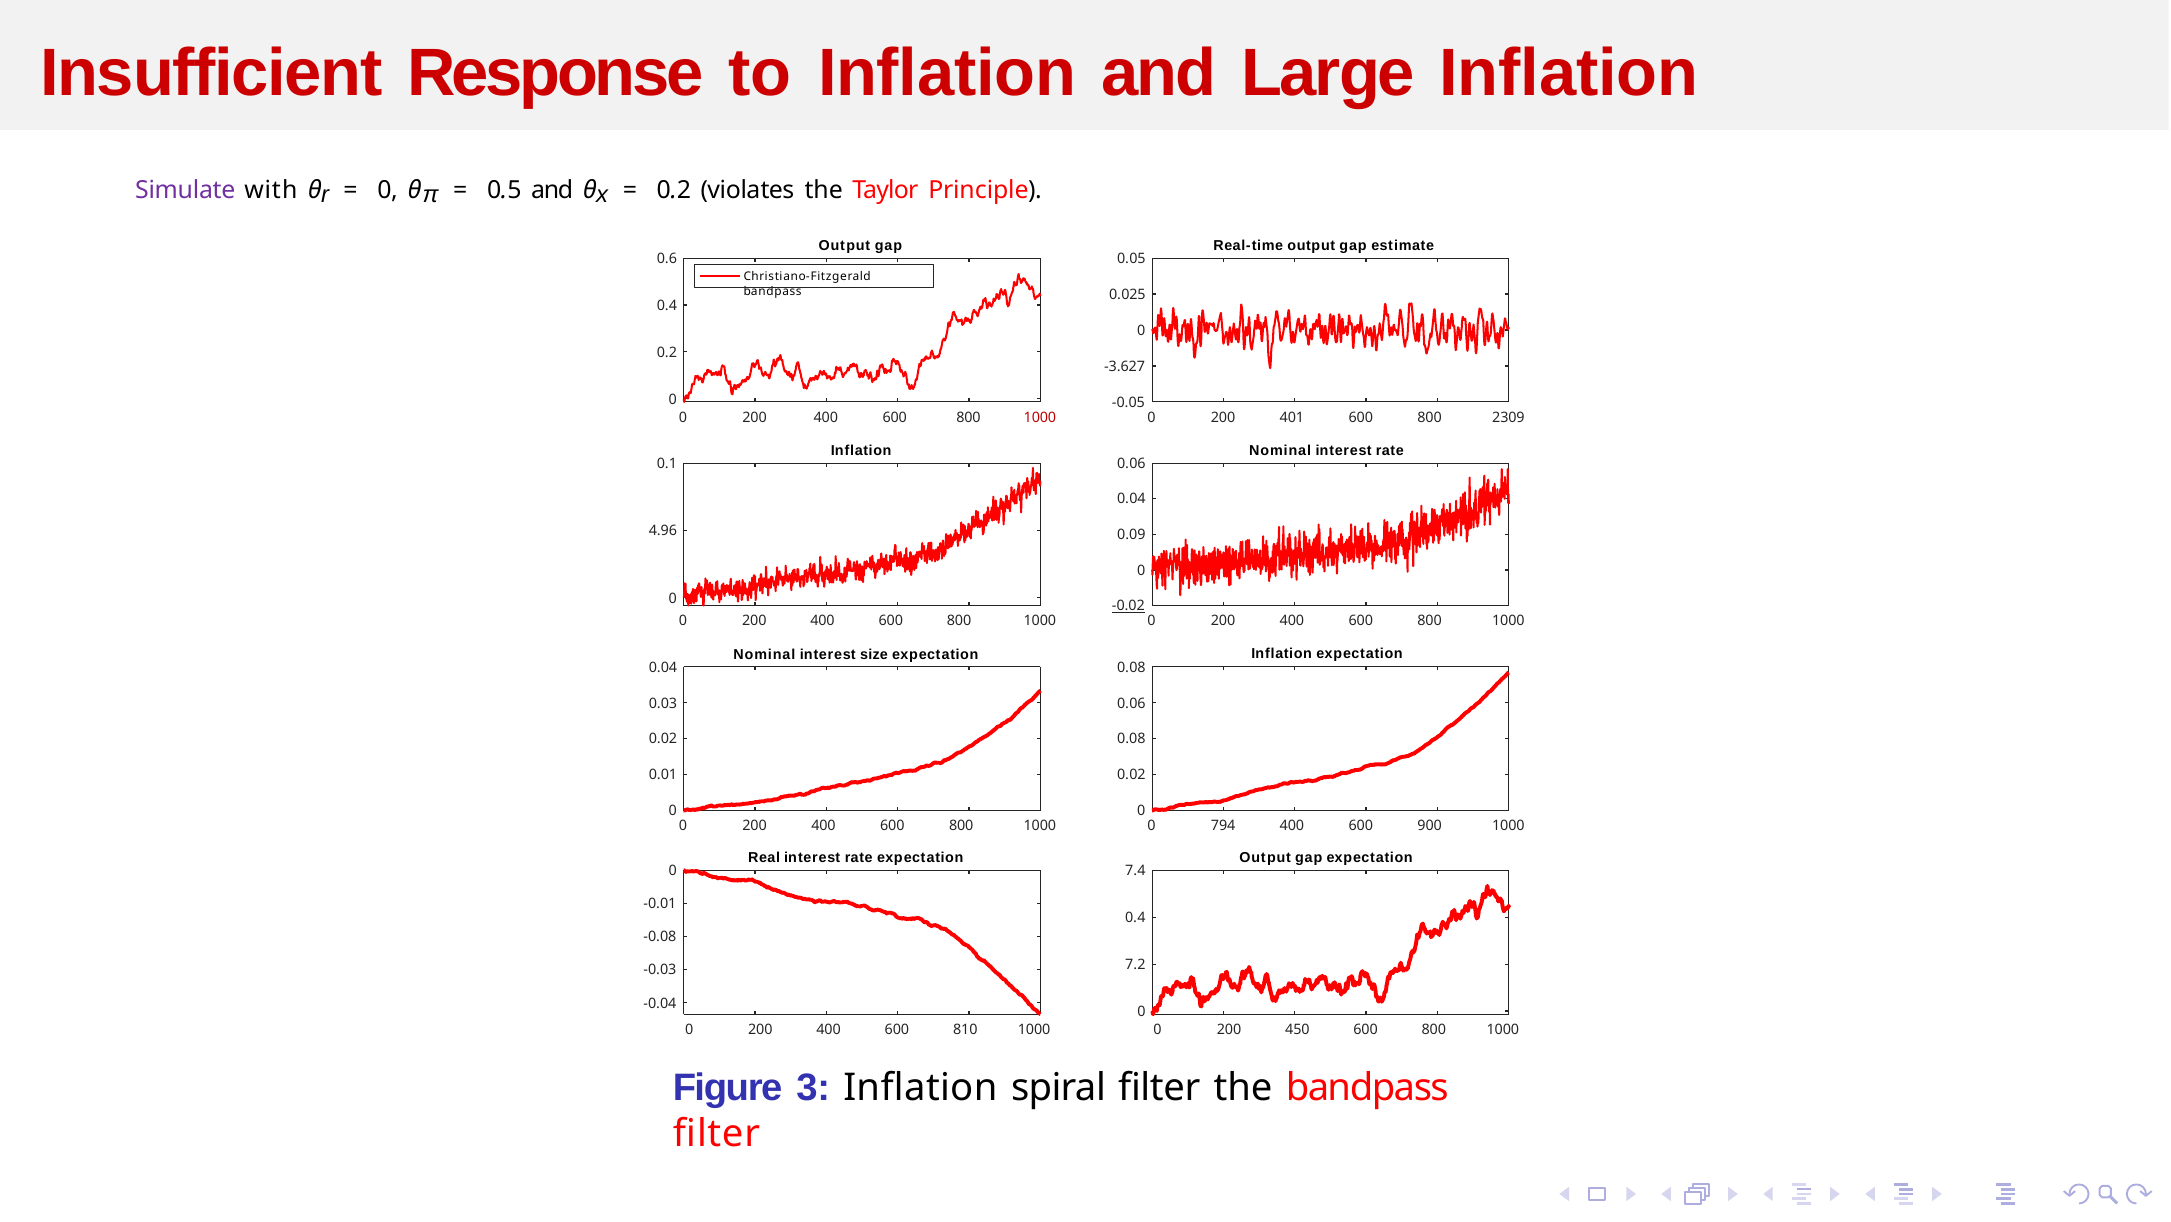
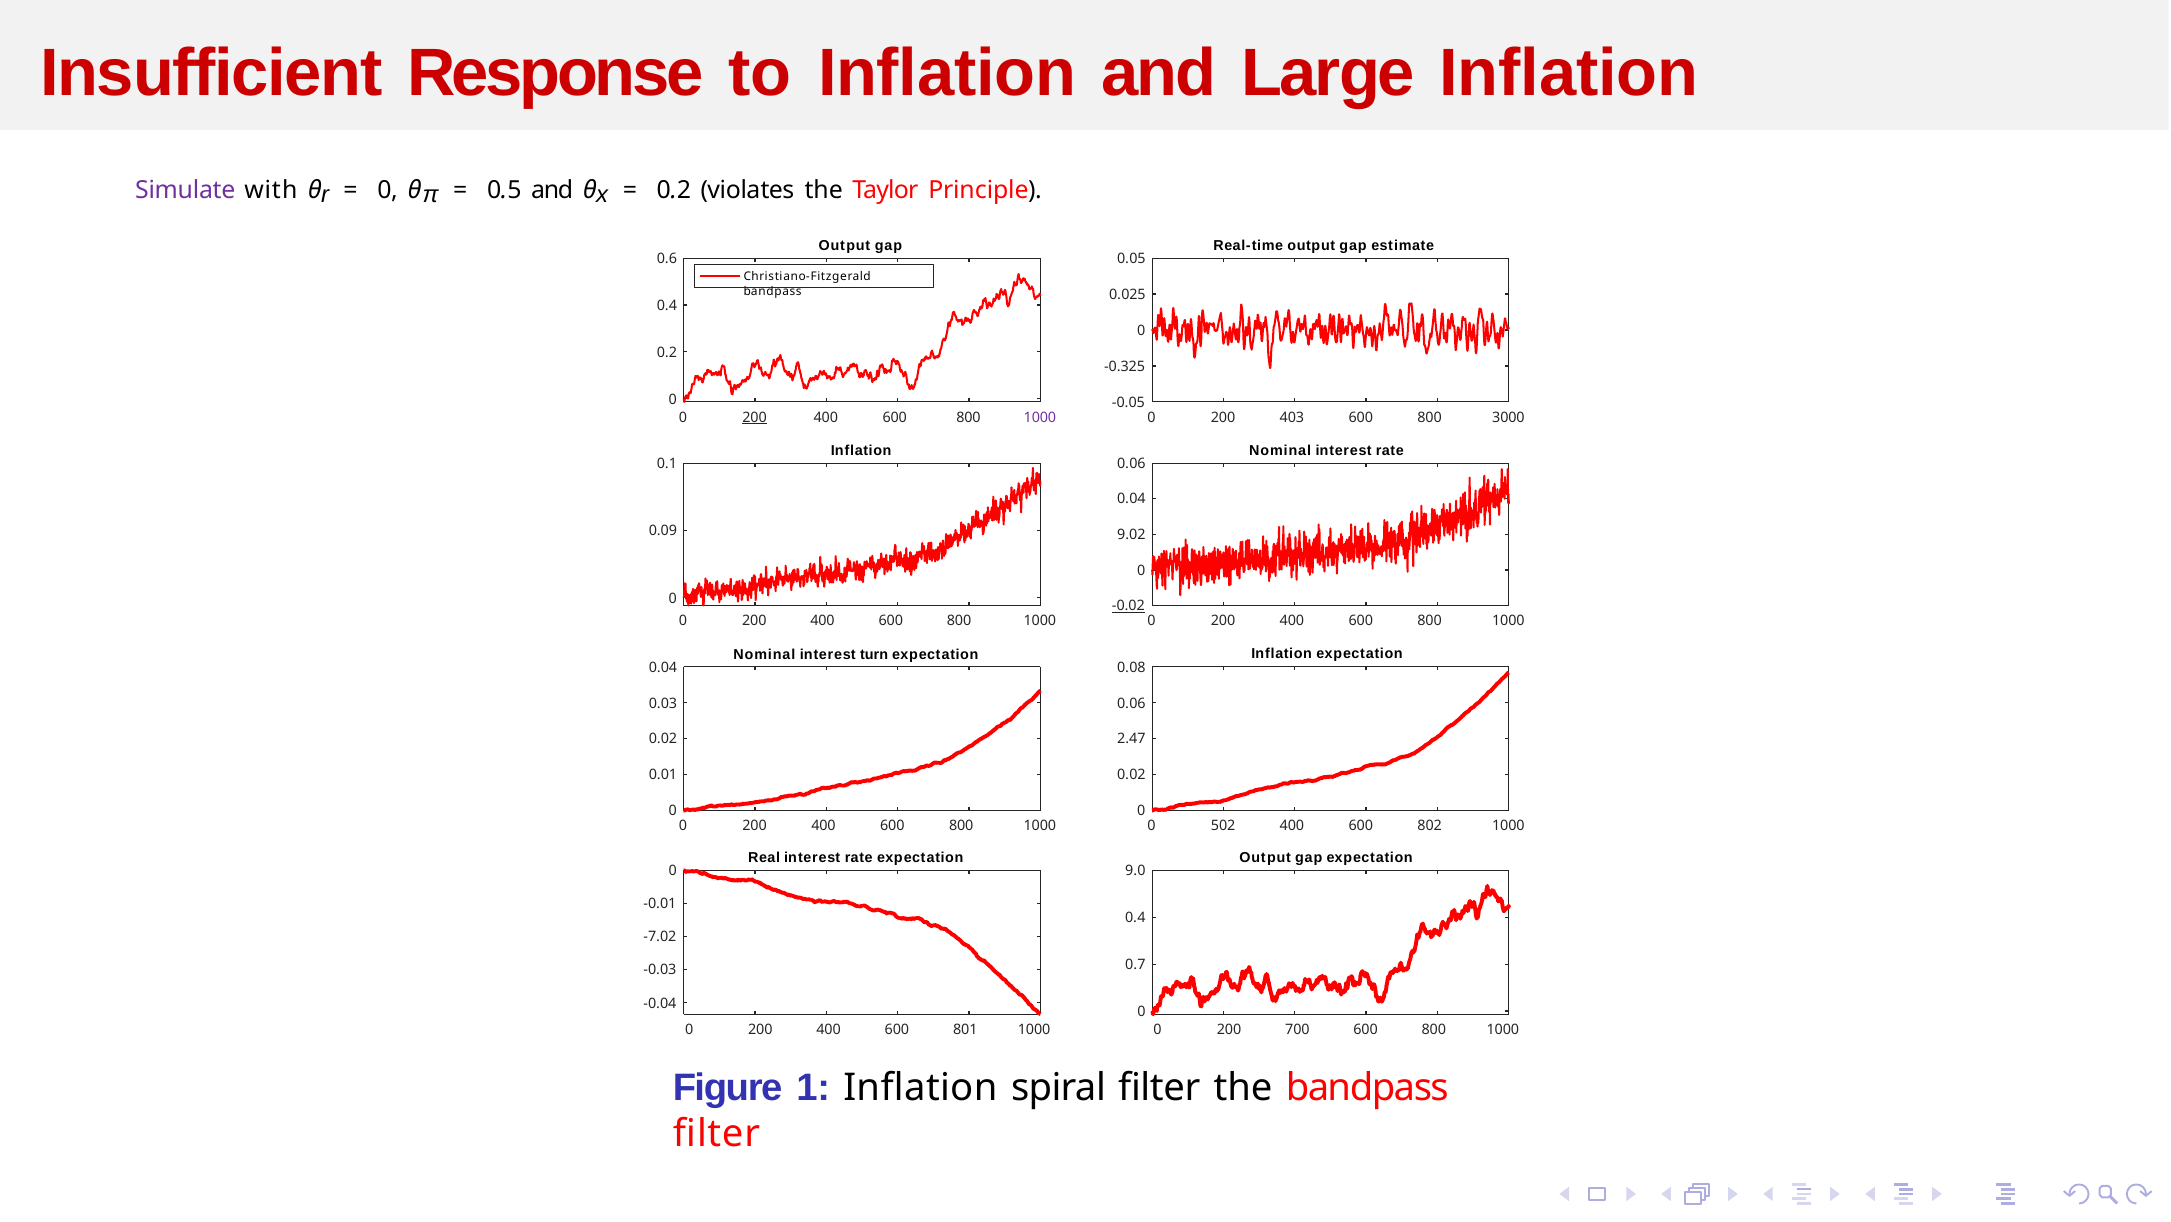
-3.627: -3.627 -> -0.325 (1125, 366)
200 underline: none -> present (755, 417)
1000 colour: red -> purple (1040, 417)
401: 401 -> 403 (1292, 417)
2309: 2309 -> 3000 (1508, 417)
4.96: 4.96 -> 0.09 (663, 531)
0.09: 0.09 -> 9.02 (1131, 535)
size: size -> turn (874, 654)
0.08: 0.08 -> 2.47 (1131, 739)
794: 794 -> 502 (1223, 826)
900: 900 -> 802 (1430, 826)
7.4: 7.4 -> 9.0 (1135, 871)
-0.08: -0.08 -> -7.02 (660, 937)
7.2: 7.2 -> 0.7 (1135, 965)
810: 810 -> 801 (965, 1029)
450: 450 -> 700 (1297, 1029)
3: 3 -> 1 (813, 1088)
